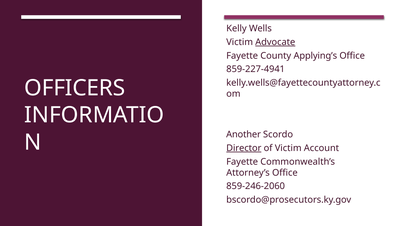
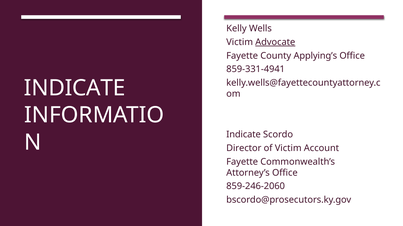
859-227-4941: 859-227-4941 -> 859-331-4941 (256, 69)
OFFICERS: OFFICERS -> INDICATE (75, 88)
Another: Another -> Indicate (244, 135)
Director underline: present -> none (244, 149)
